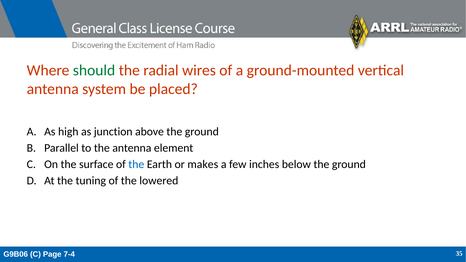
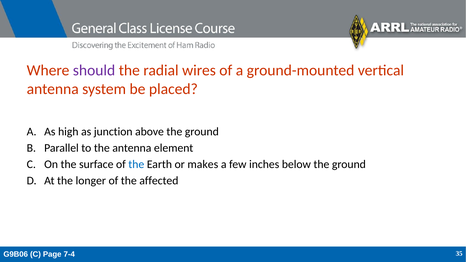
should colour: green -> purple (94, 70)
tuning: tuning -> longer (91, 181)
lowered: lowered -> affected (159, 181)
